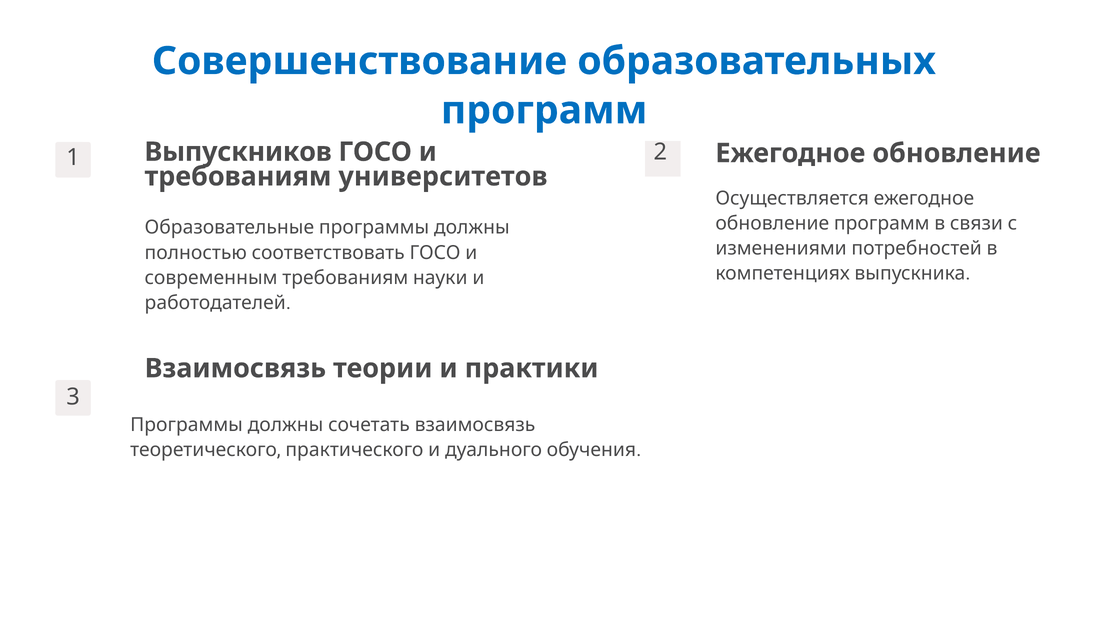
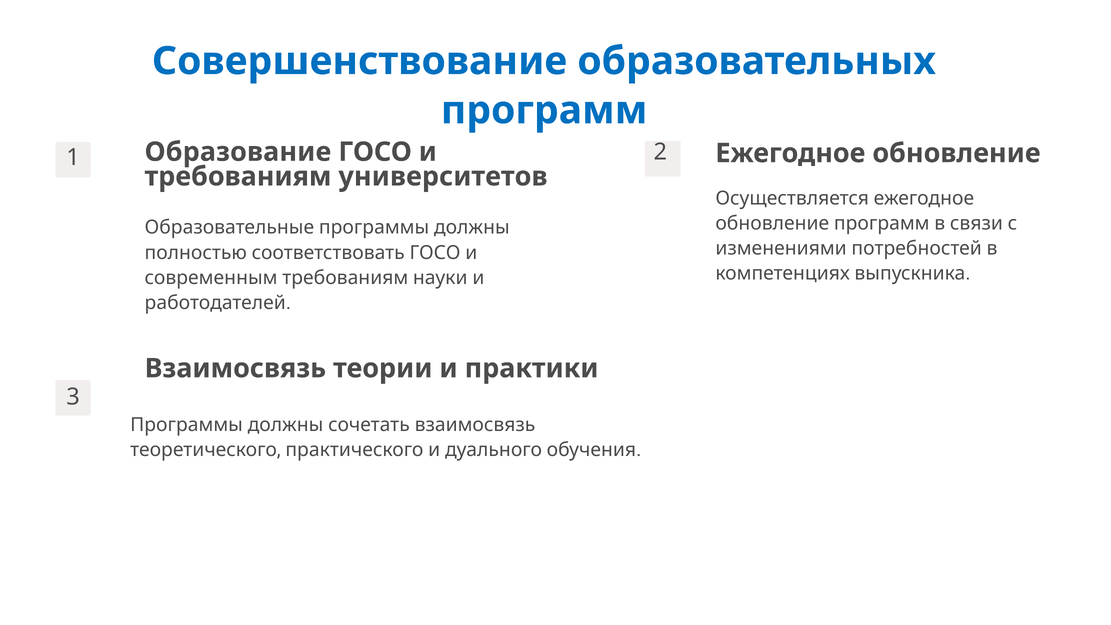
Выпускников: Выпускников -> Образование (238, 152)
